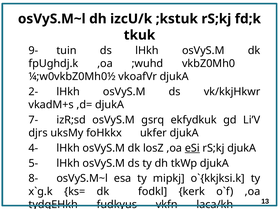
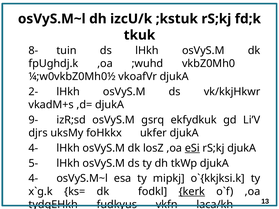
9-: 9- -> 8- (33, 51)
7-: 7- -> 9- (33, 120)
8-: 8- -> 4- (33, 179)
kerk underline: none -> present (192, 192)
